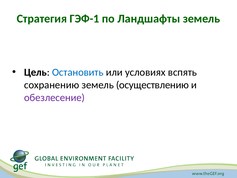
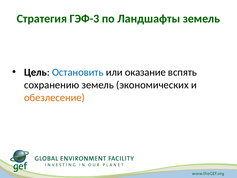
ГЭФ-1: ГЭФ-1 -> ГЭФ-3 (84, 19)
условиях: условиях -> оказание (145, 72)
осуществлению: осуществлению -> экономических (152, 85)
обезлесение colour: purple -> orange (54, 97)
